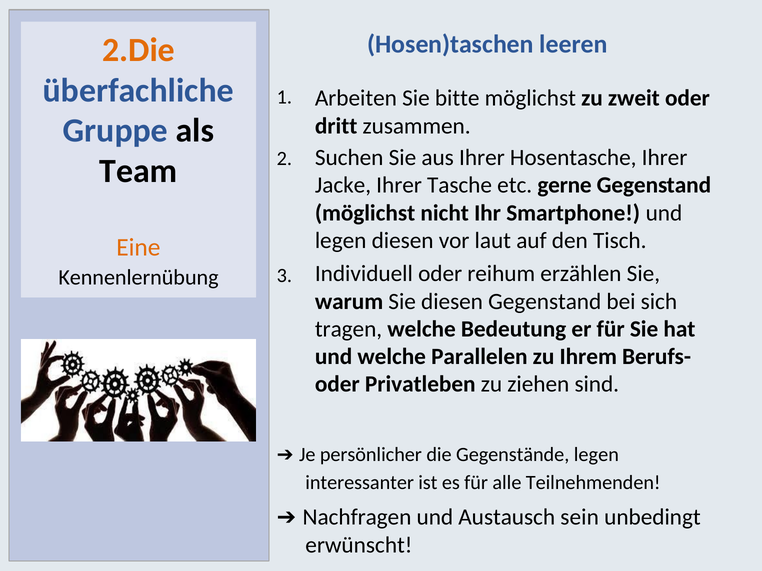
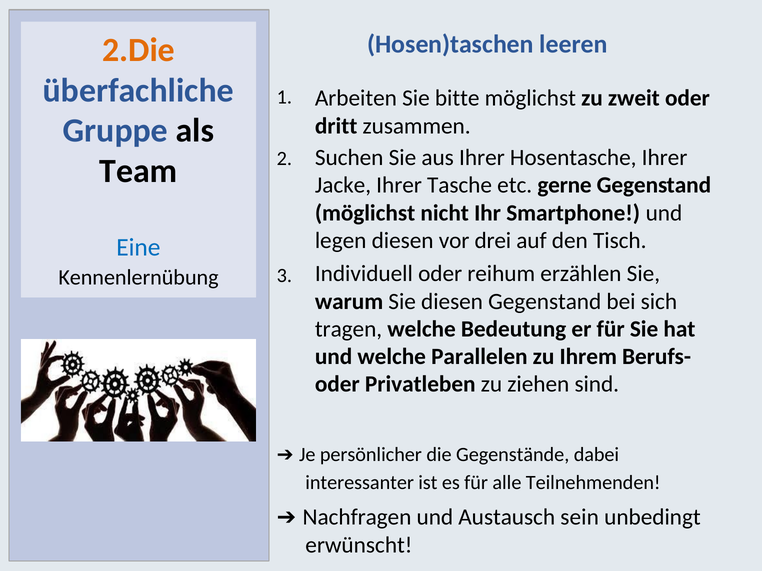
laut: laut -> drei (493, 241)
Eine colour: orange -> blue (138, 248)
Gegenstände legen: legen -> dabei (596, 455)
